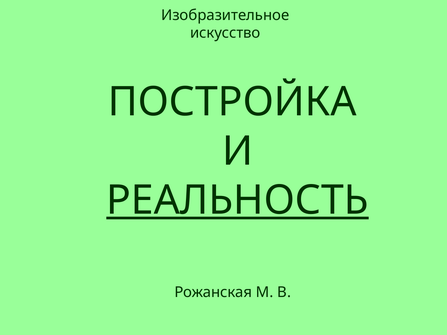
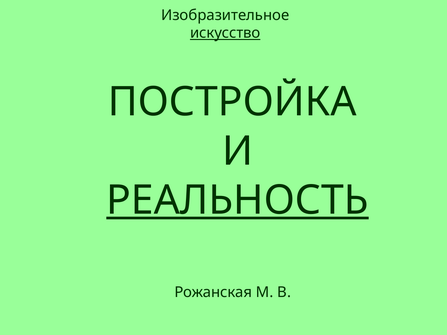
искусство underline: none -> present (225, 33)
